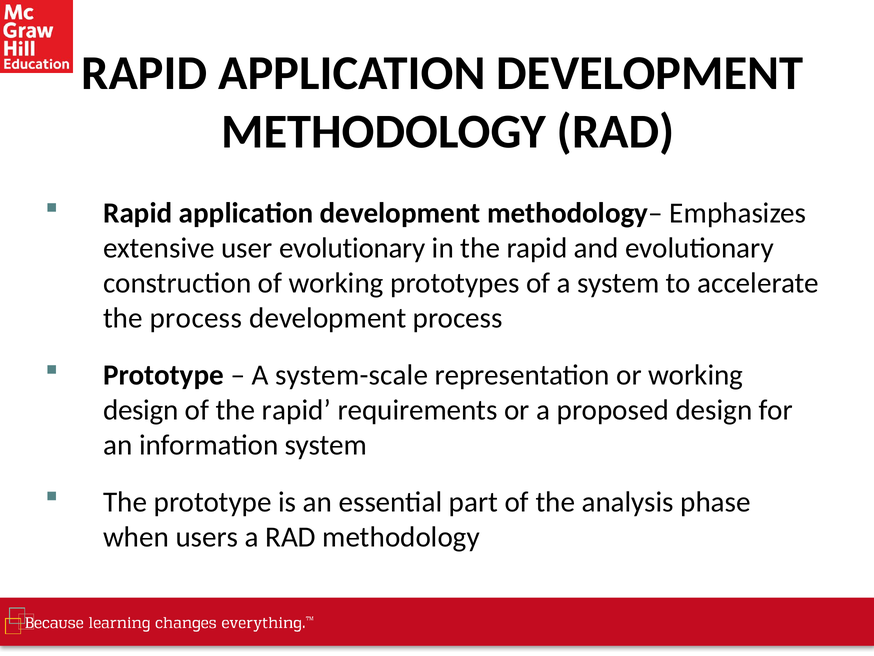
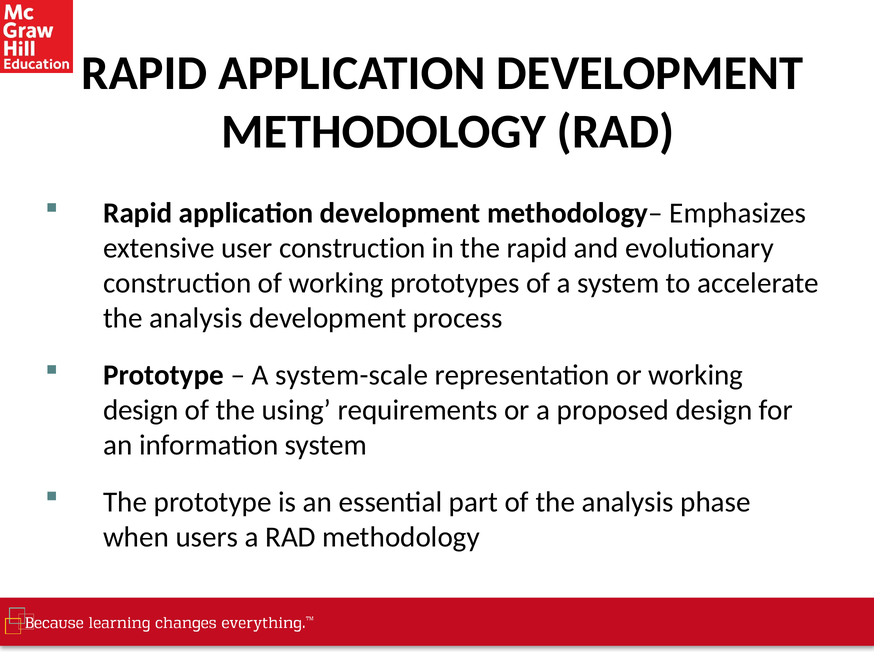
user evolutionary: evolutionary -> construction (352, 248)
process: process -> analysis (196, 318)
of the rapid: rapid -> using (296, 410)
